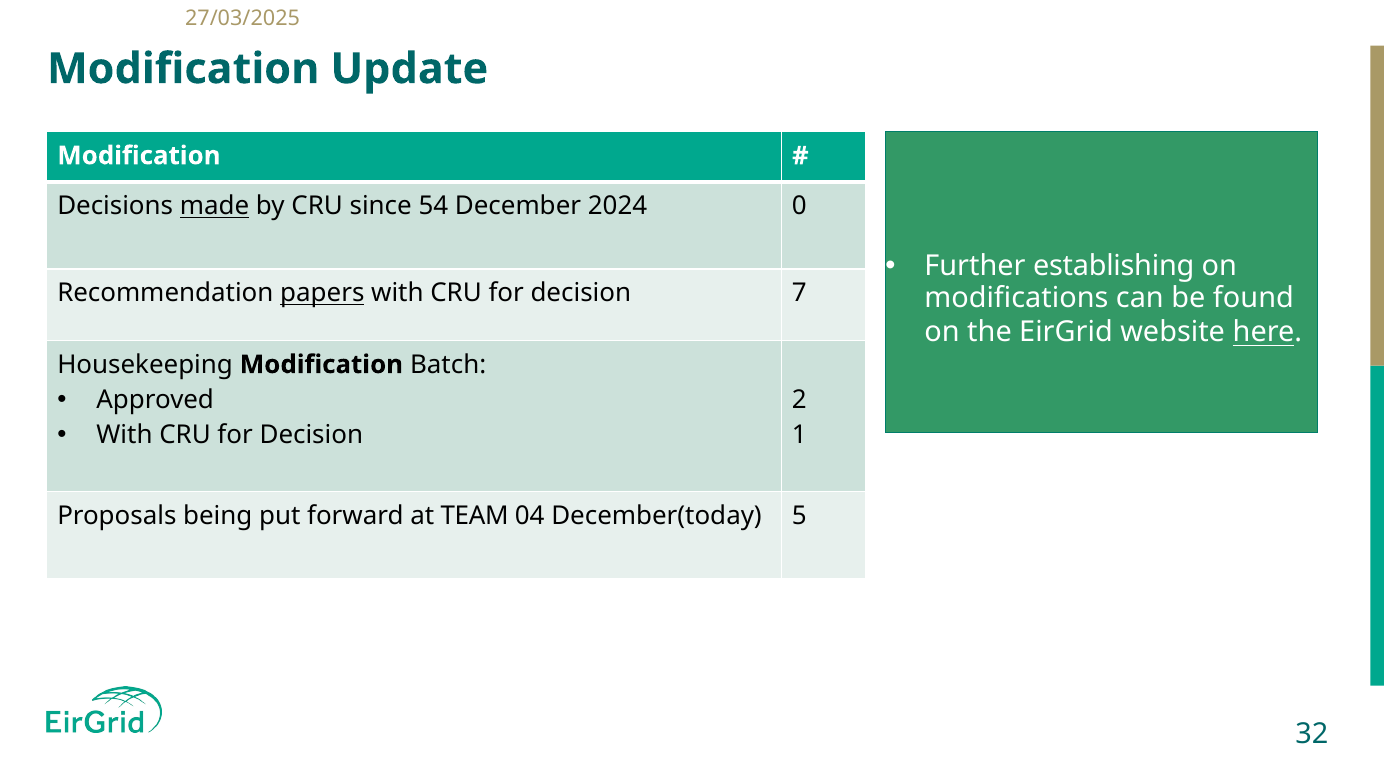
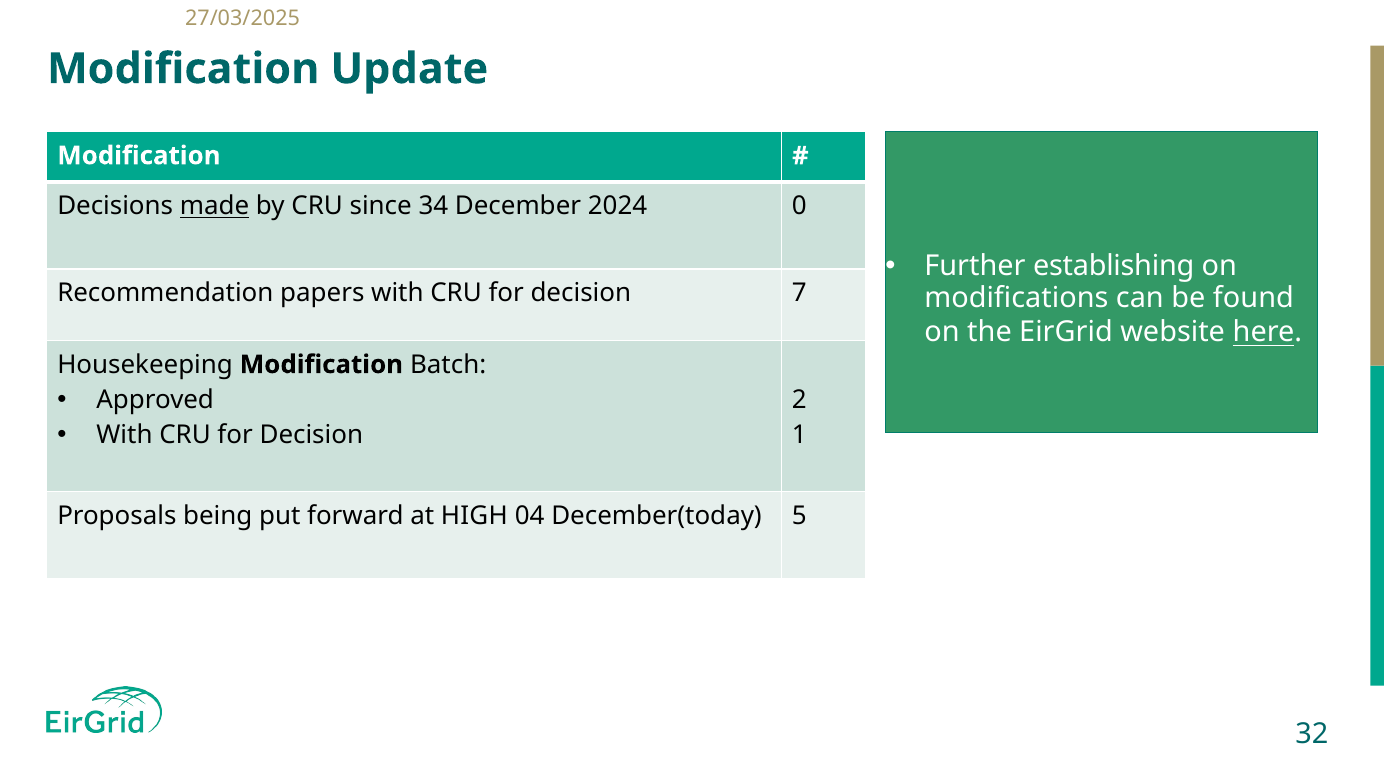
54: 54 -> 34 (433, 206)
papers underline: present -> none (322, 293)
TEAM: TEAM -> HIGH (474, 516)
